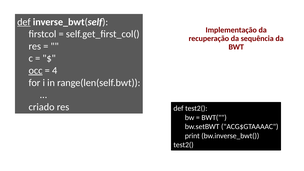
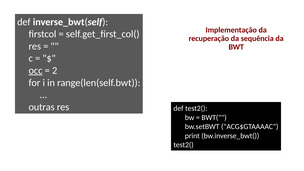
def underline: present -> none (24, 22)
4: 4 -> 2 (55, 71)
criado: criado -> outras (42, 107)
